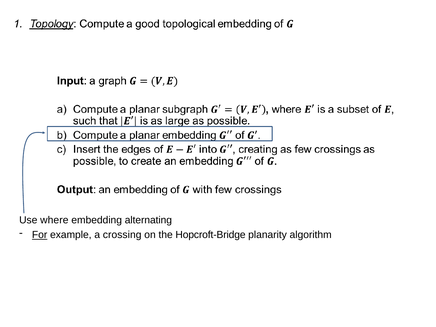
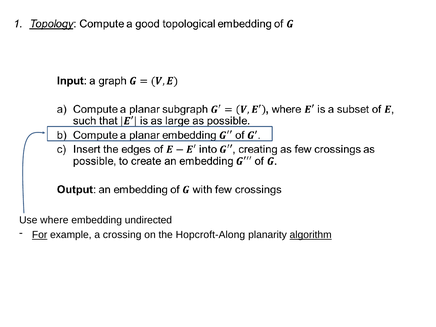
alternating: alternating -> undirected (148, 220)
Hopcroft-Bridge: Hopcroft-Bridge -> Hopcroft-Along (210, 235)
algorithm underline: none -> present (311, 235)
